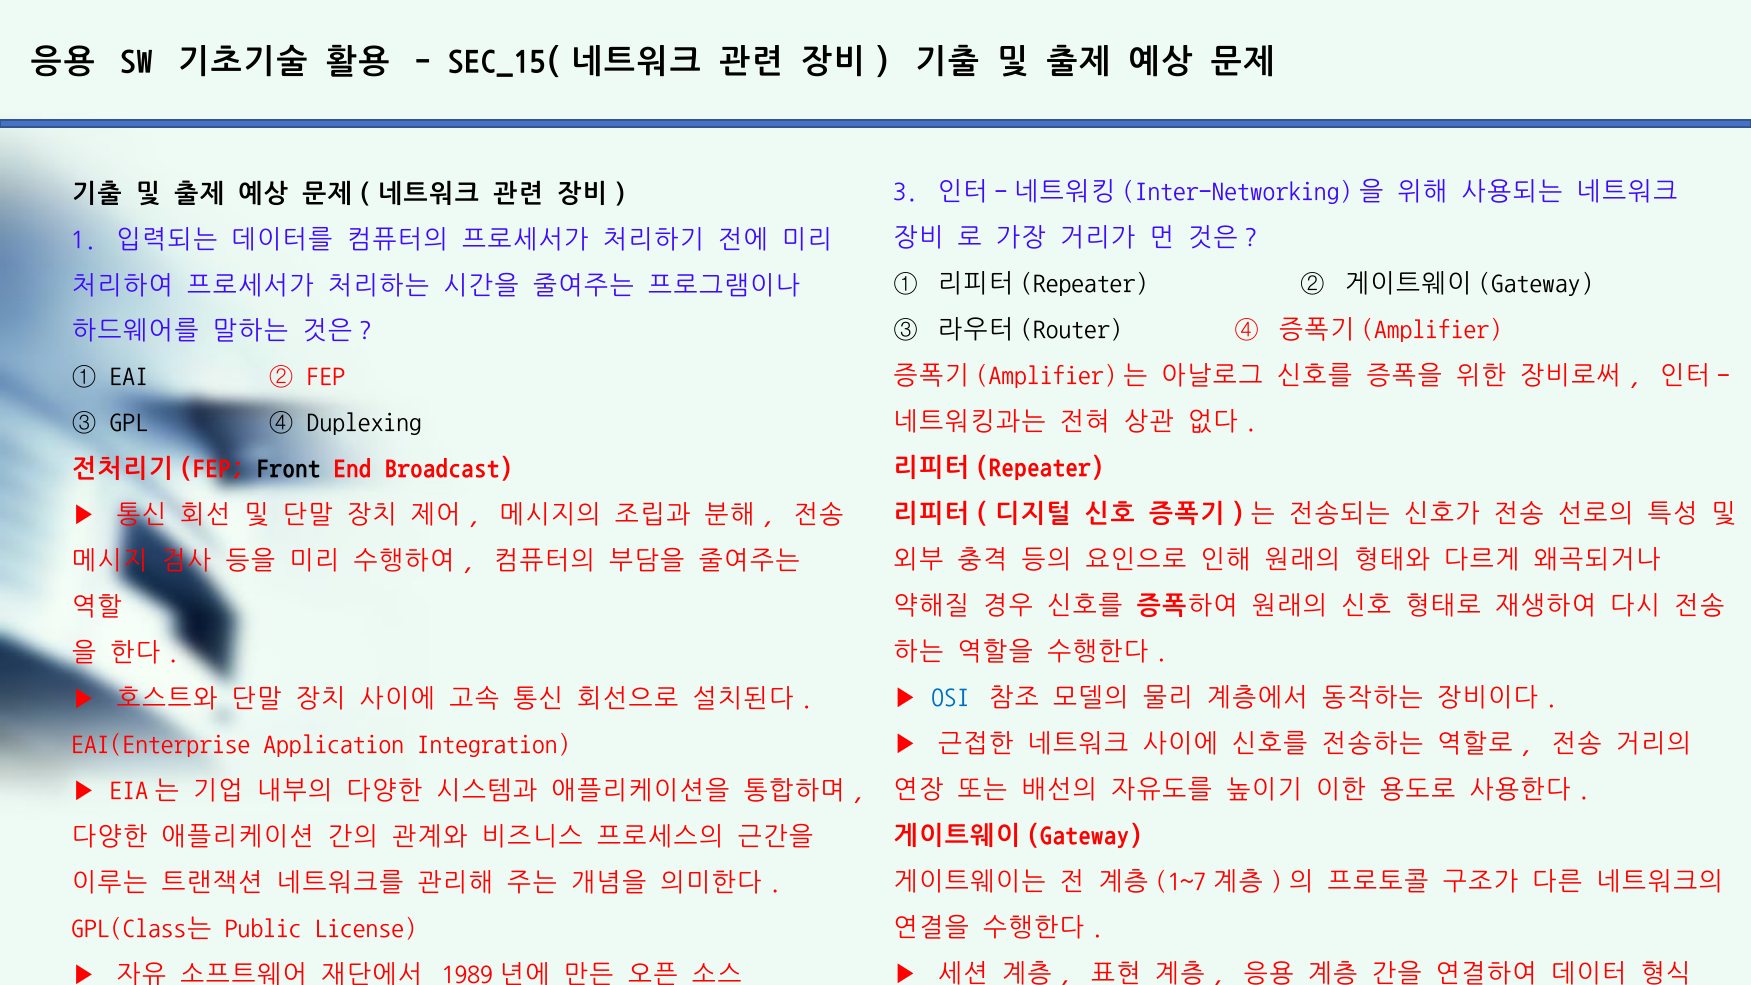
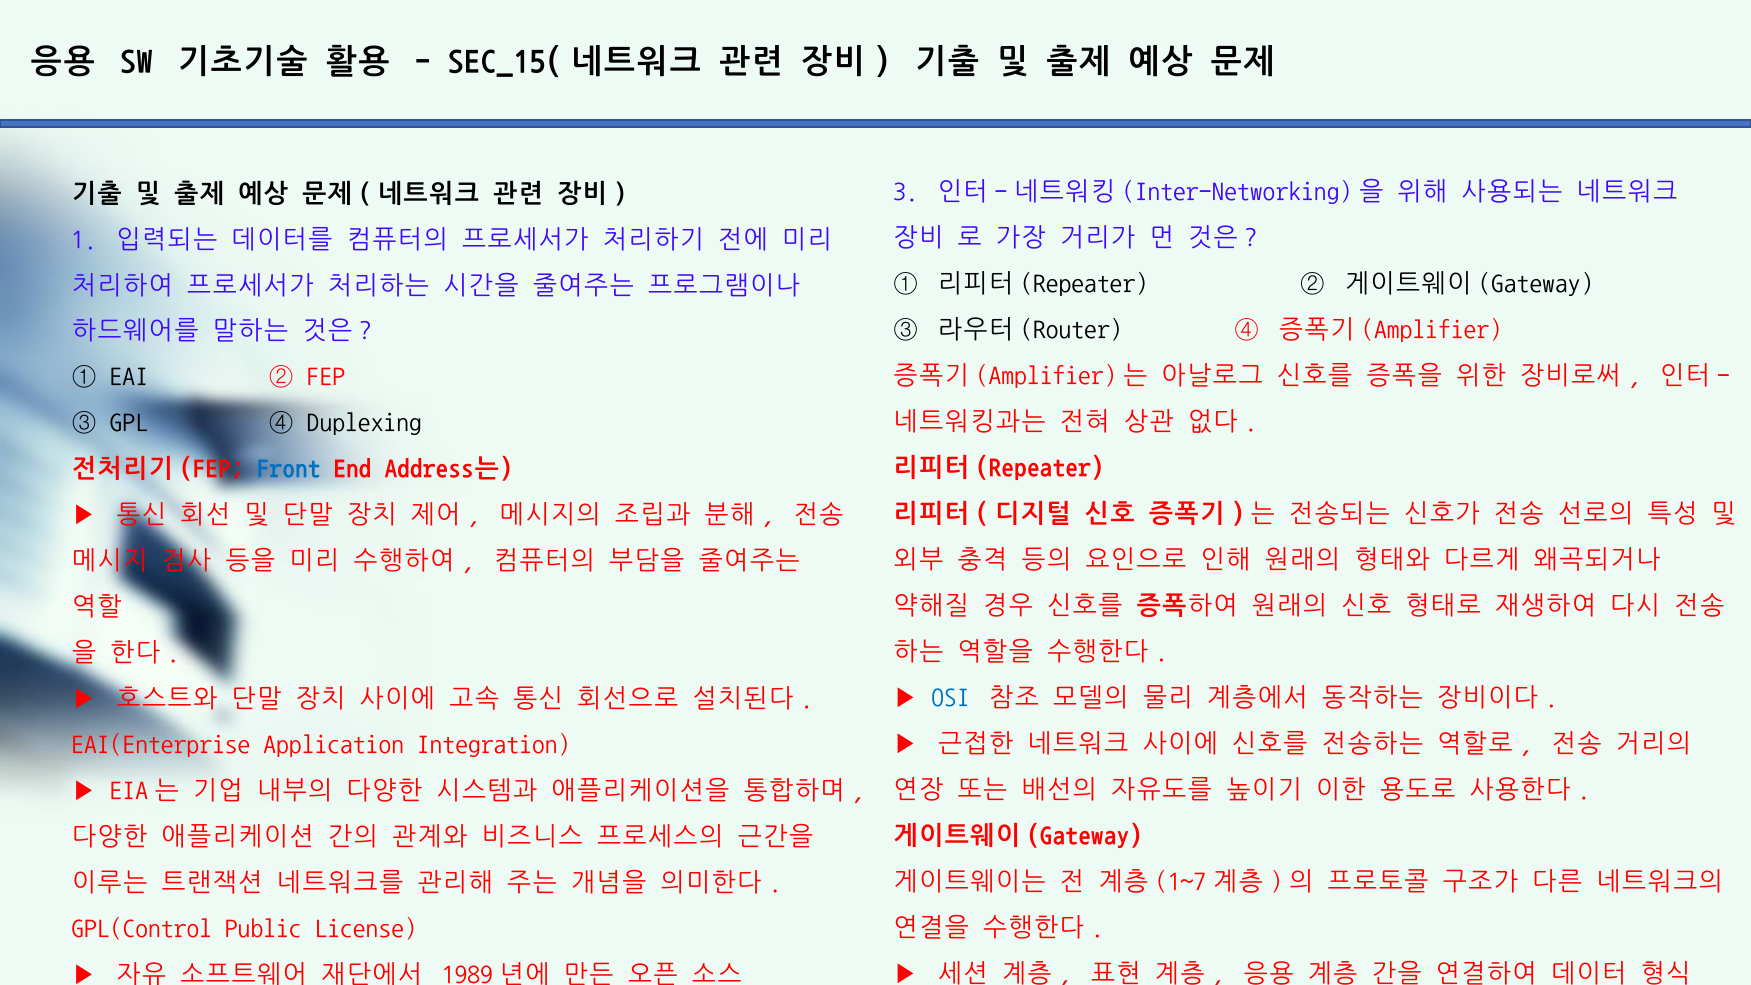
Front colour: black -> blue (289, 468)
Broadcast: Broadcast -> Address는 (448, 468)
GPL(Class는: GPL(Class는 -> GPL(Control (142, 928)
